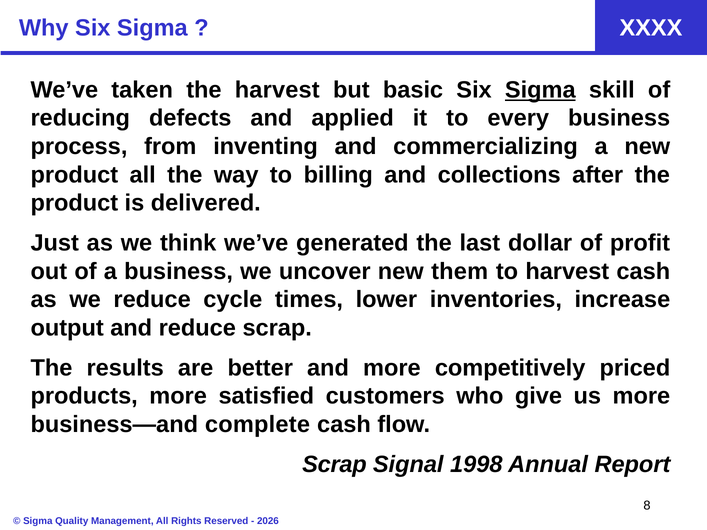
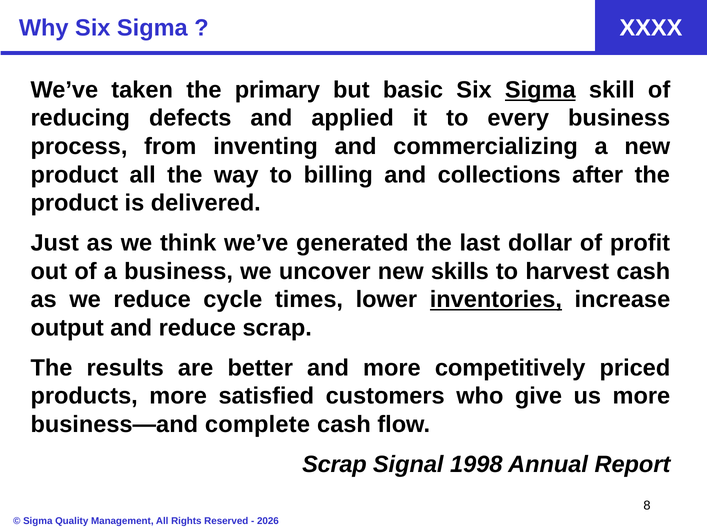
the harvest: harvest -> primary (277, 90)
them: them -> skills (460, 271)
inventories underline: none -> present (496, 300)
